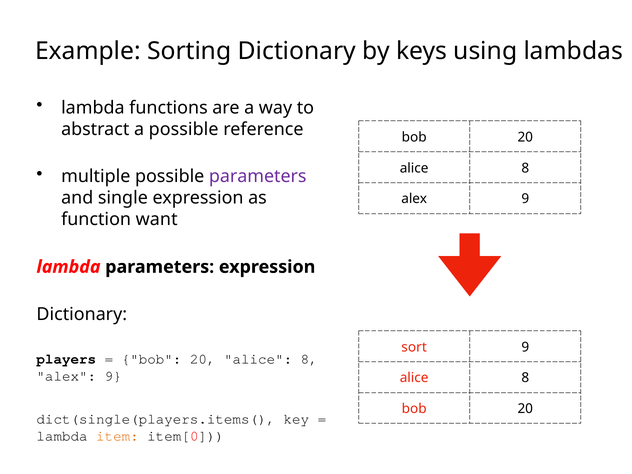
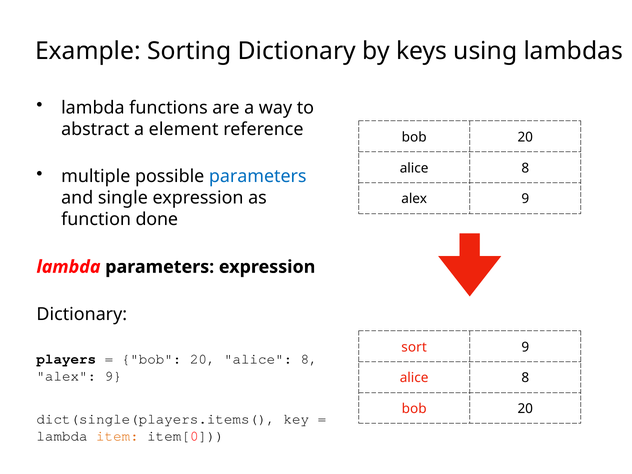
a possible: possible -> element (184, 129)
parameters colour: purple -> blue (258, 177)
want: want -> done (157, 220)
